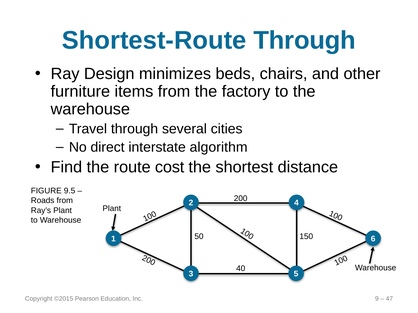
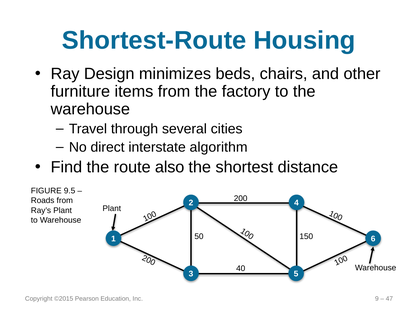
Shortest-Route Through: Through -> Housing (305, 40)
cost: cost -> also (170, 167)
